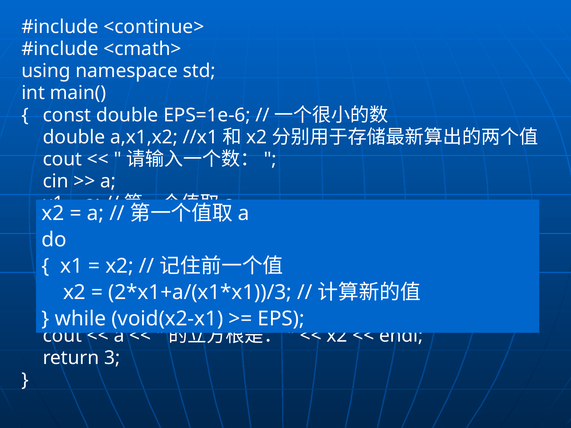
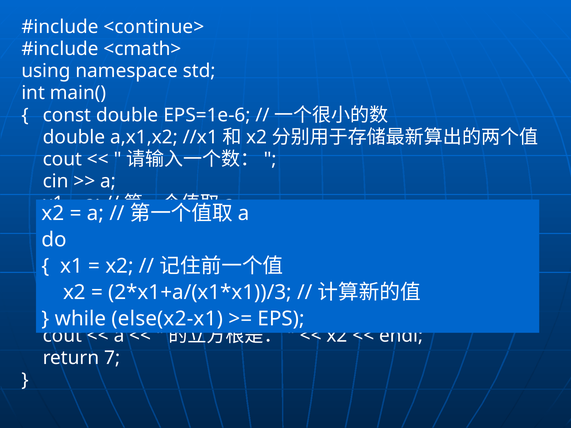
void(x2-x1: void(x2-x1 -> else(x2-x1 (167, 319)
3: 3 -> 7 (112, 358)
